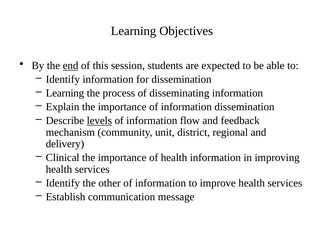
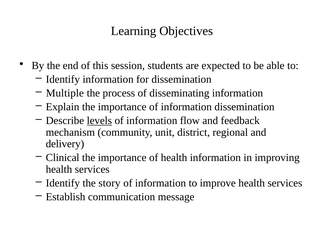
end underline: present -> none (71, 66)
Learning: Learning -> Multiple (65, 93)
other: other -> story (110, 183)
